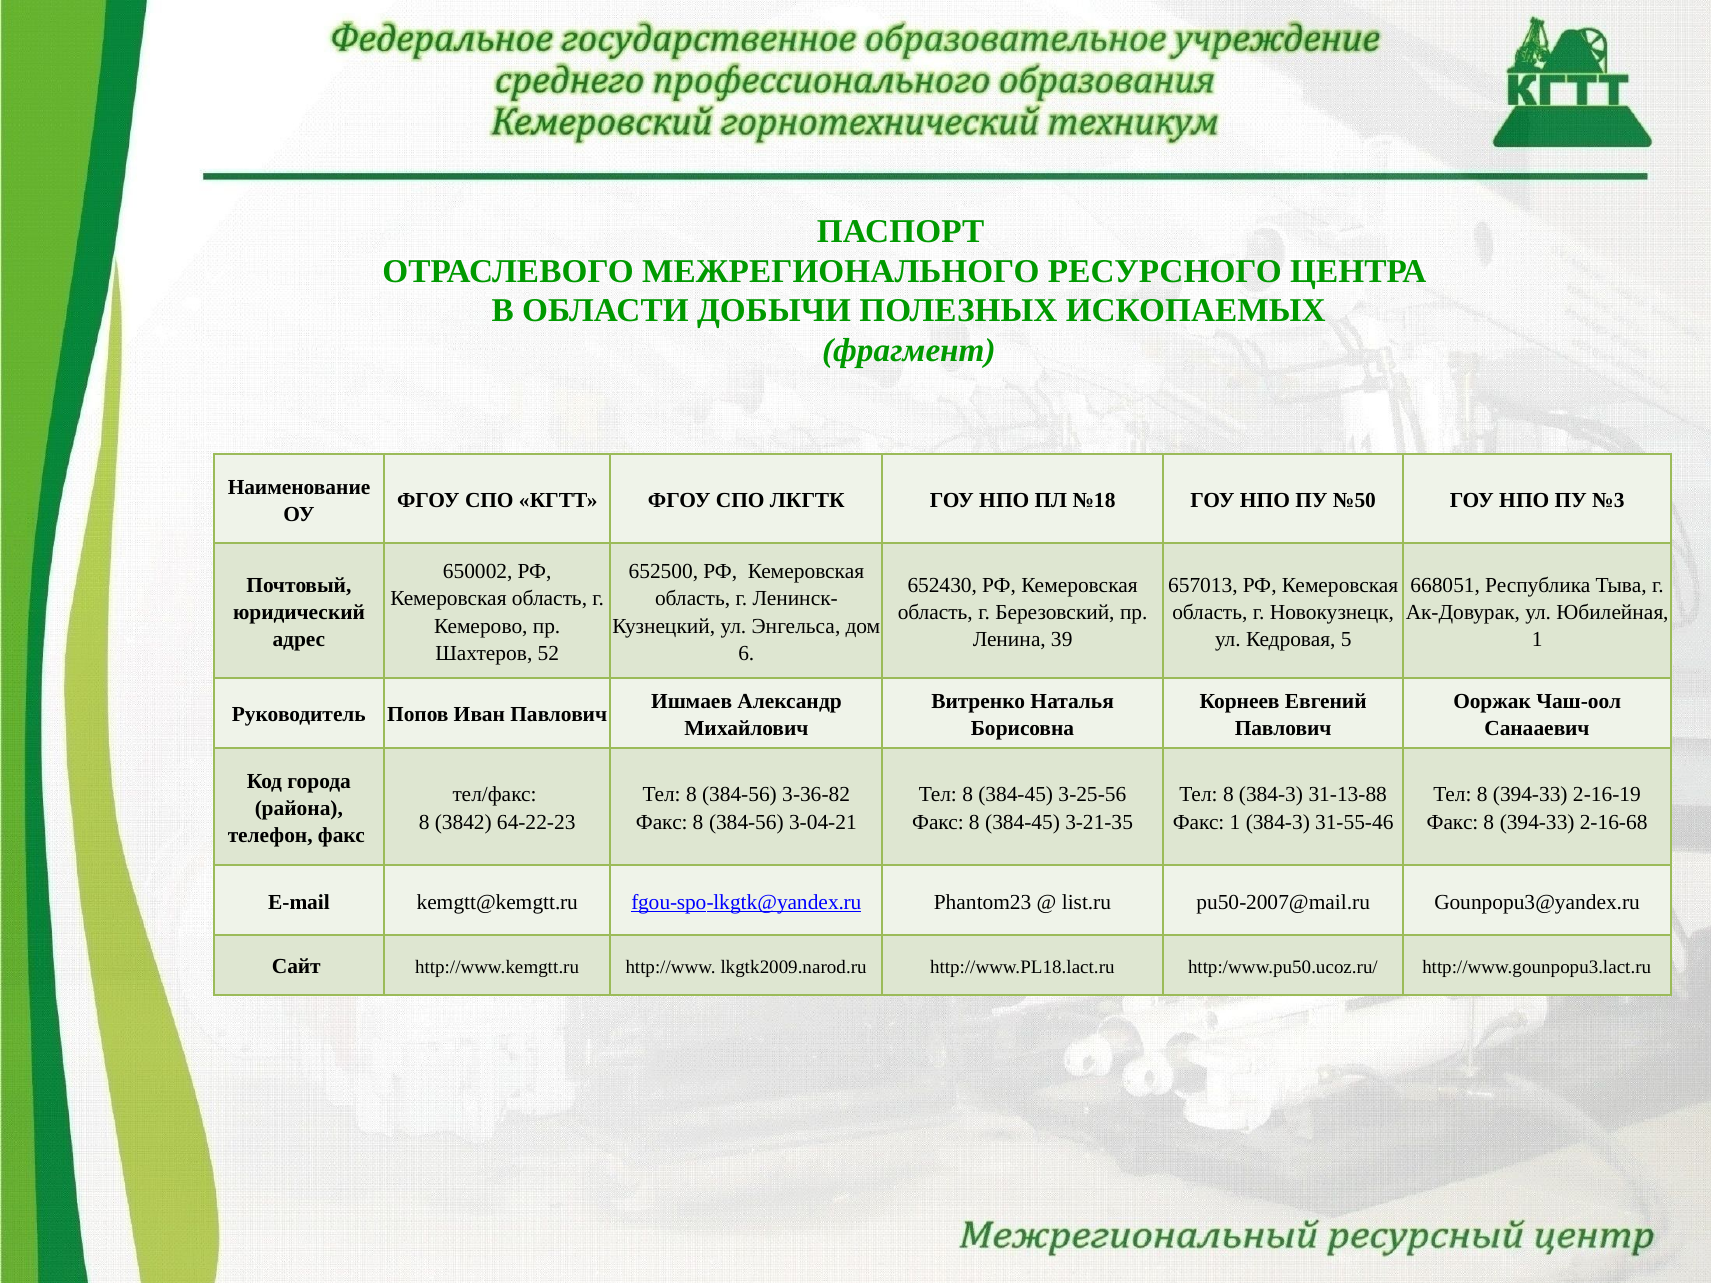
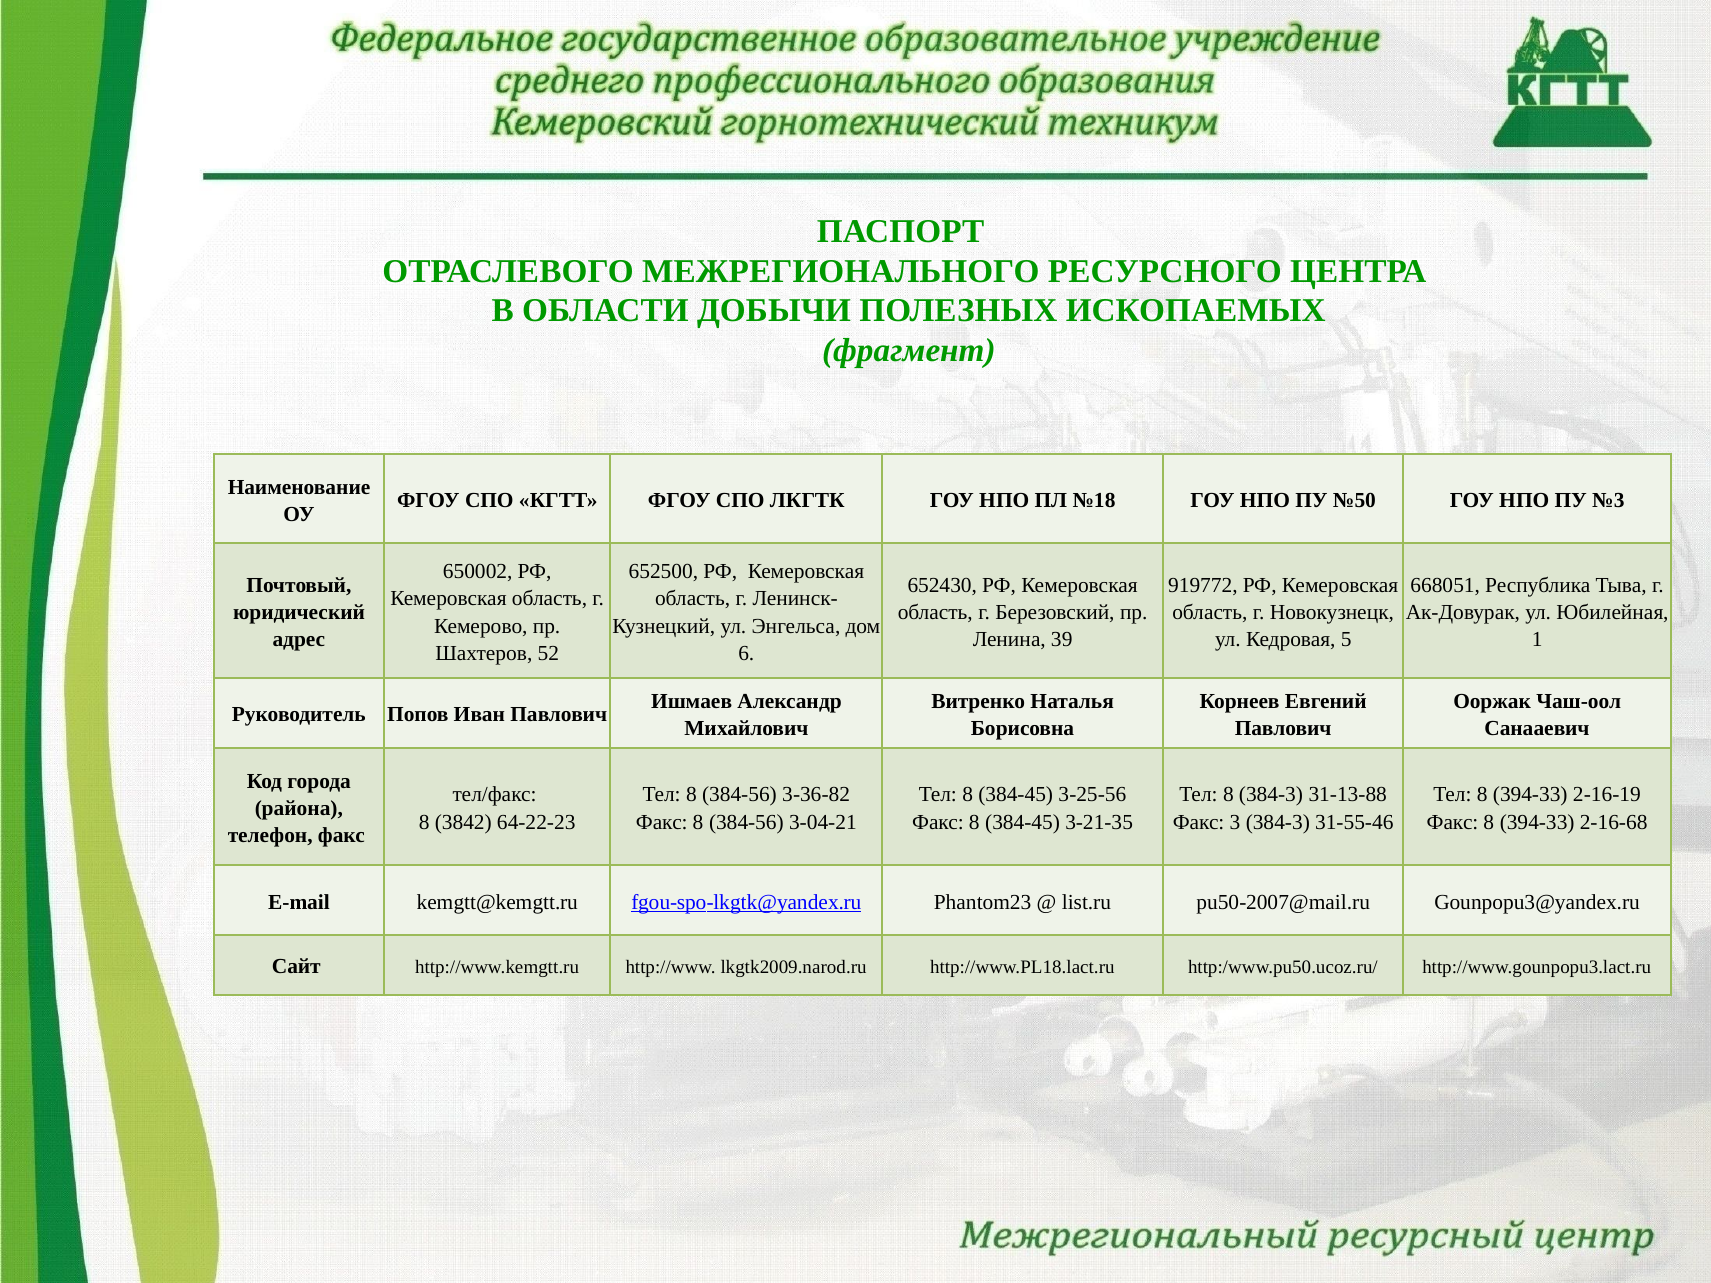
657013: 657013 -> 919772 (1203, 585)
Факс 1: 1 -> 3 (1235, 822)
